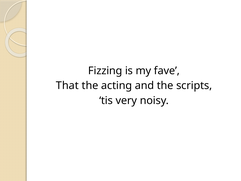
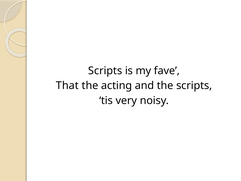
Fizzing: Fizzing -> Scripts (105, 71)
